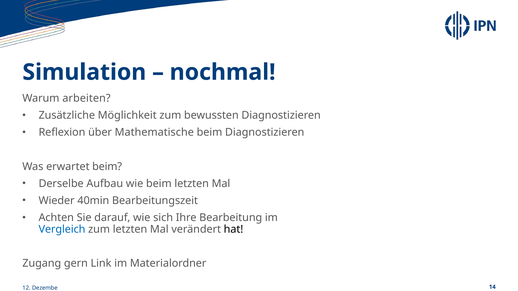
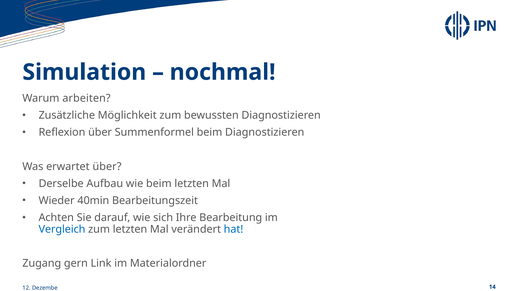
Mathematische: Mathematische -> Summenformel (154, 133)
erwartet beim: beim -> über (107, 167)
hat colour: black -> blue (233, 230)
